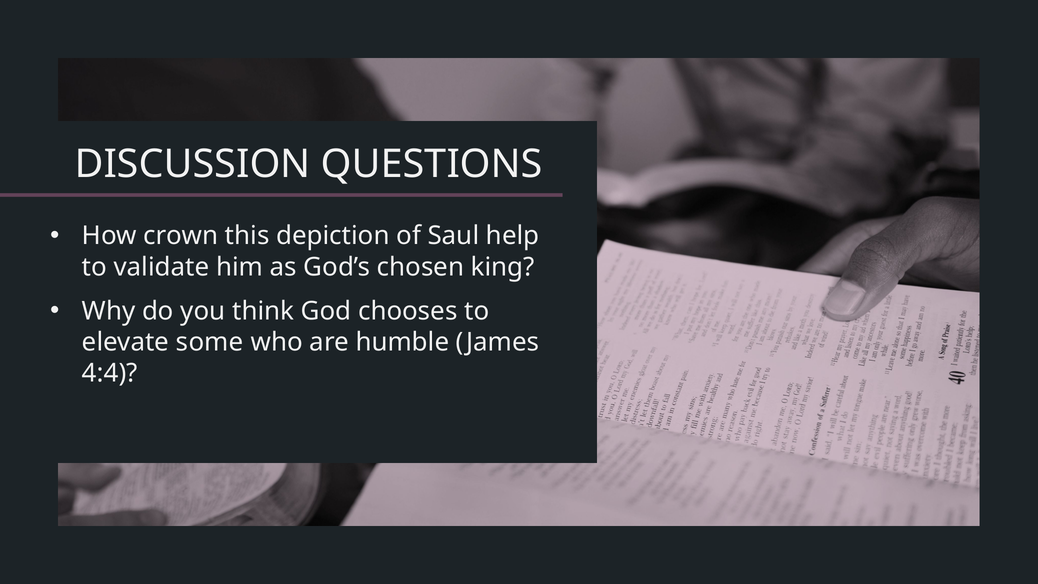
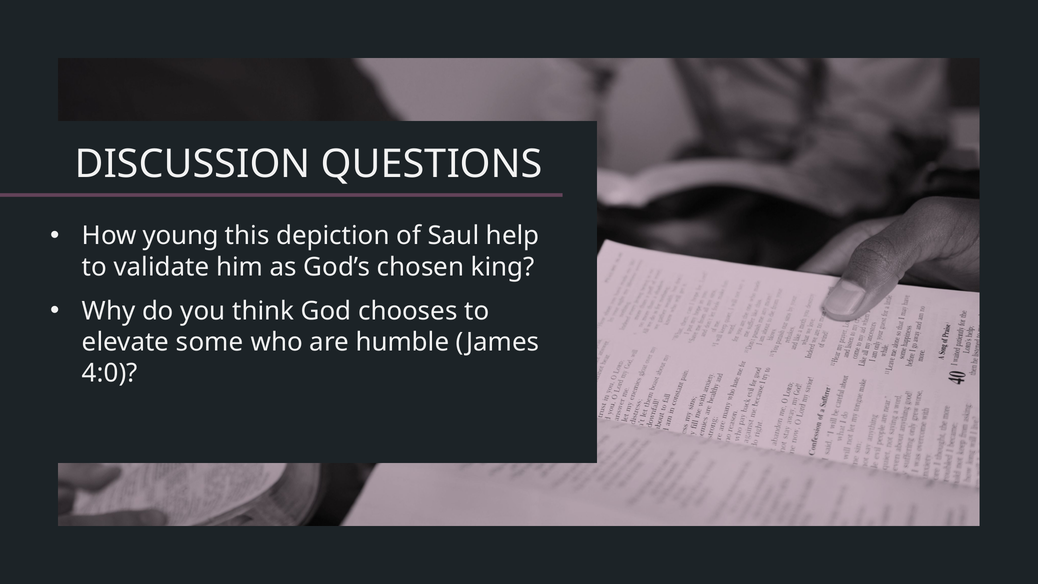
crown: crown -> young (181, 236)
4:4: 4:4 -> 4:0 (110, 373)
